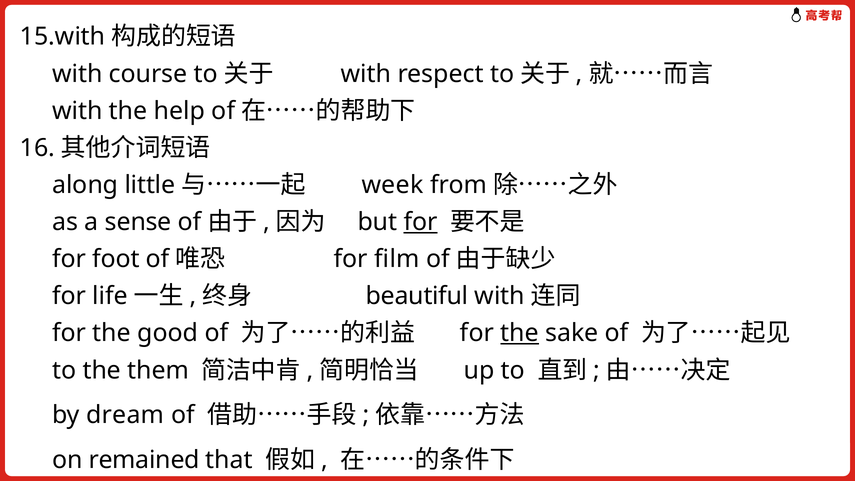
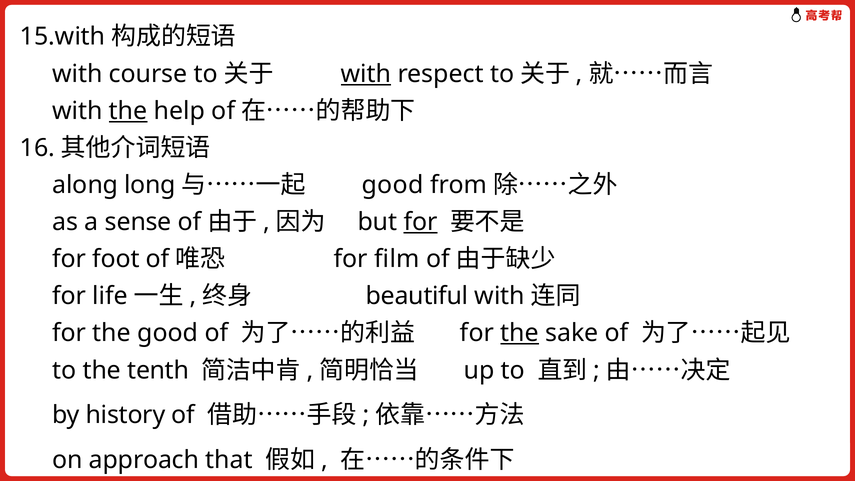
with underline: none -> present (366, 74)
the underline: none -> present (128, 111)
little: little -> long (150, 185)
week: week -> good (393, 185)
them: them -> tenth (158, 370)
dream: dream -> history (126, 415)
remained: remained -> approach (144, 460)
